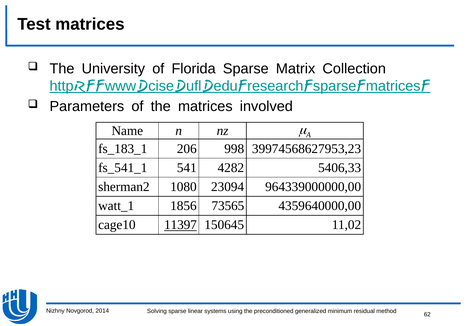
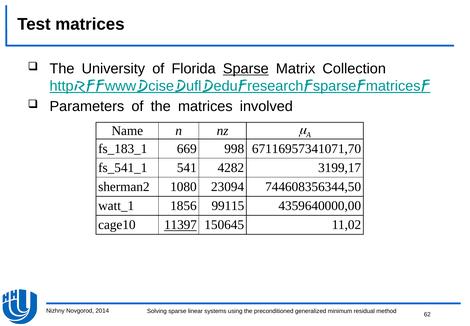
Sparse underline: none -> present (246, 69)
206: 206 -> 669 (187, 148)
39974568627953,23: 39974568627953,23 -> 67116957341071,70 (307, 148)
5406,33: 5406,33 -> 3199,17 (340, 167)
964339000000,00: 964339000000,00 -> 744608356344,50 (313, 186)
73565: 73565 -> 99115 (228, 205)
